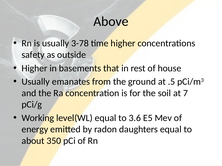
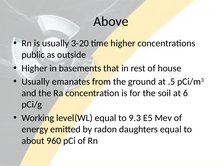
3-78: 3-78 -> 3-20 (80, 43)
safety: safety -> public (33, 55)
7: 7 -> 6 (185, 93)
3.6: 3.6 -> 9.3 (135, 118)
350: 350 -> 960 (54, 141)
